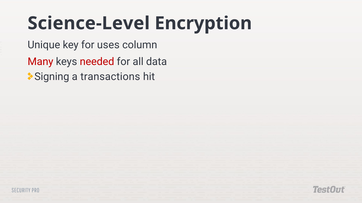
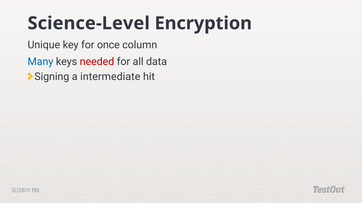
uses: uses -> once (108, 45)
Many colour: red -> blue (40, 62)
transactions: transactions -> intermediate (110, 77)
